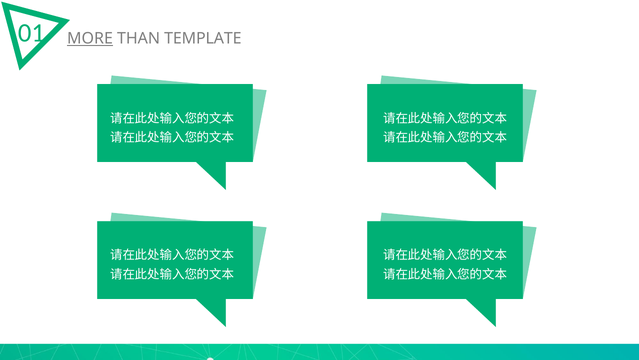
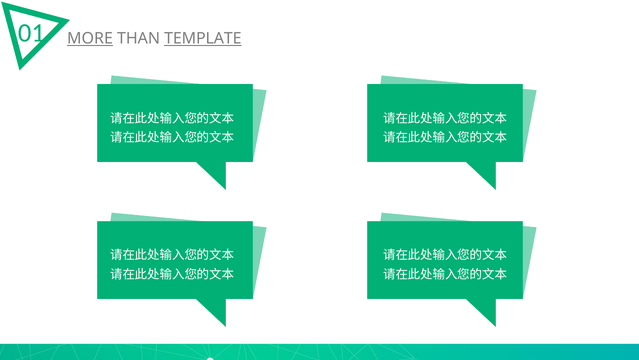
TEMPLATE underline: none -> present (203, 39)
